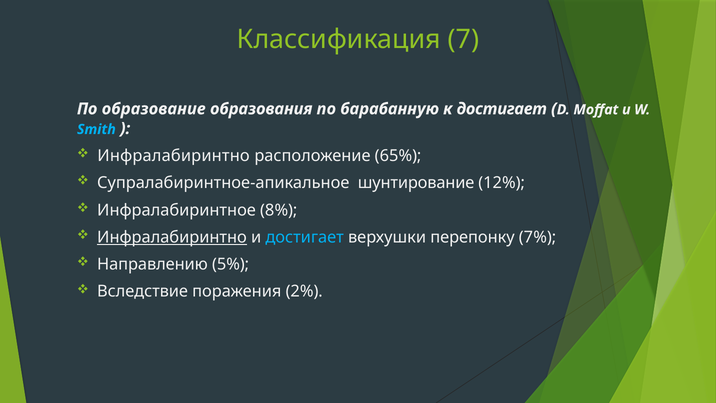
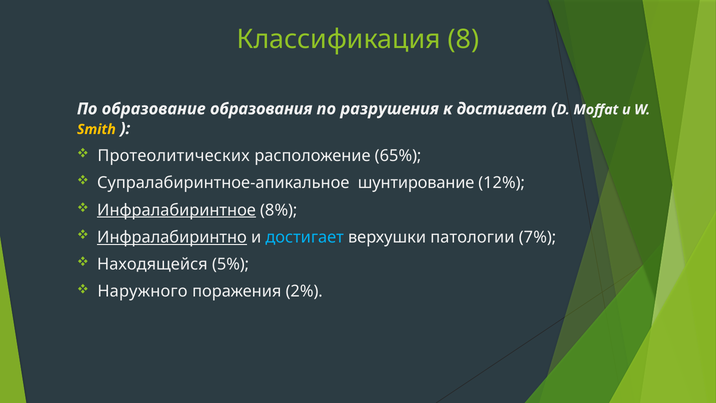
7: 7 -> 8 (463, 39)
барабанную: барабанную -> разрушения (390, 109)
Smith colour: light blue -> yellow (96, 129)
Инфралабиринтно: Инфралабиринтно -> Протеолитических (174, 156)
Инфралабиринтное underline: none -> present (177, 210)
перепонку: перепонку -> патологии (472, 237)
Направлению: Направлению -> Находящейся (152, 264)
Вследствие: Вследствие -> Наружного (142, 291)
